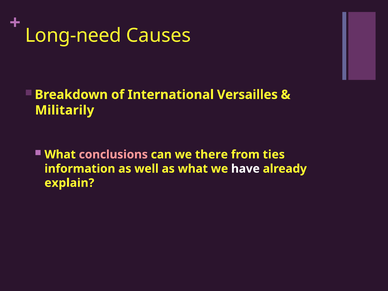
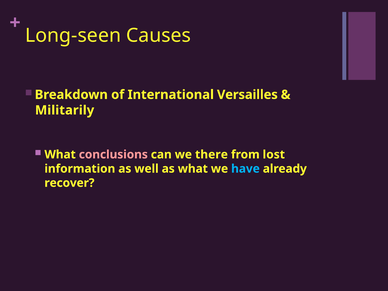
Long-need: Long-need -> Long-seen (73, 35)
ties: ties -> lost (274, 155)
have colour: white -> light blue (245, 169)
explain: explain -> recover (69, 183)
